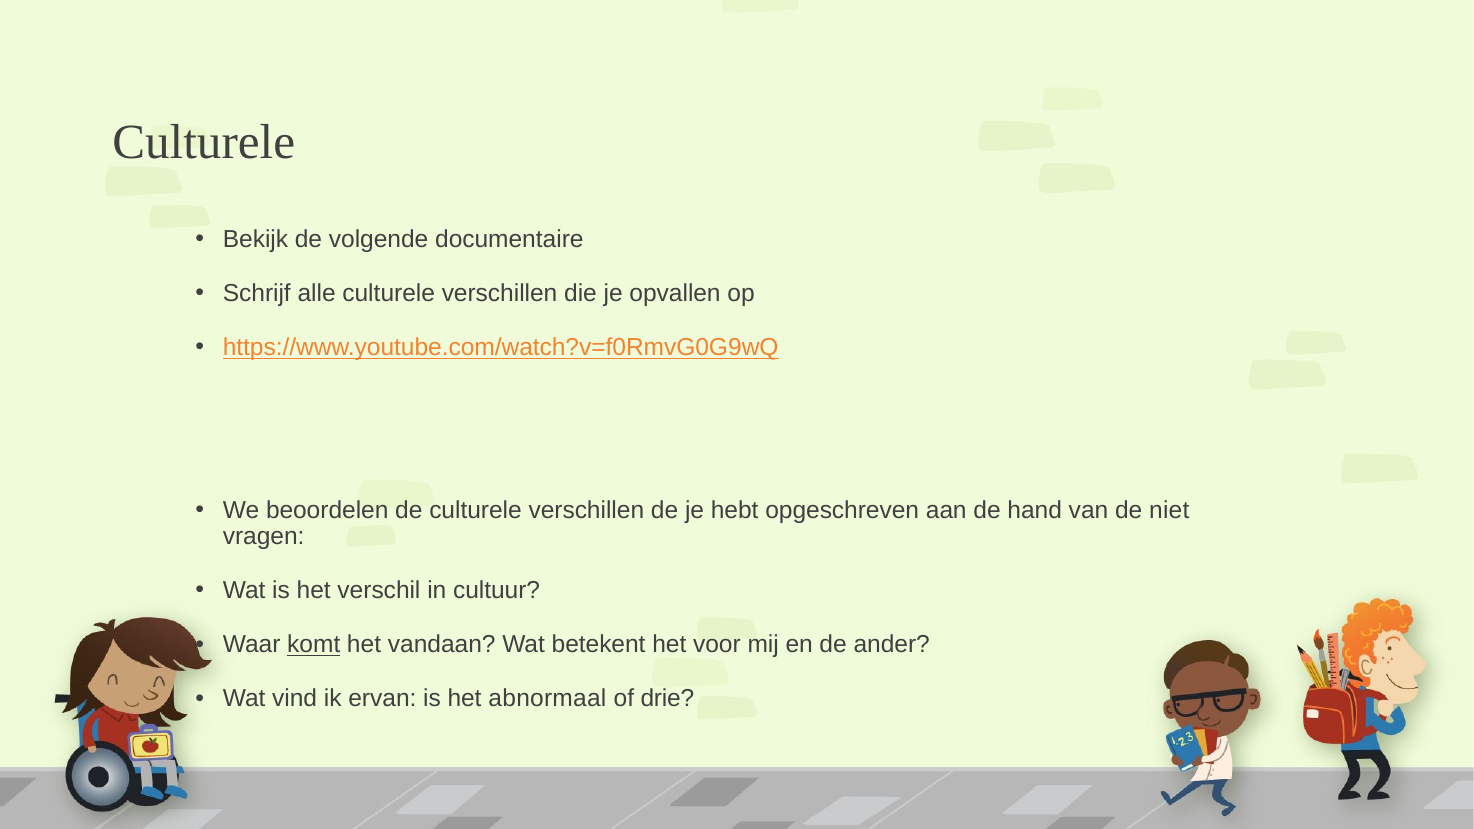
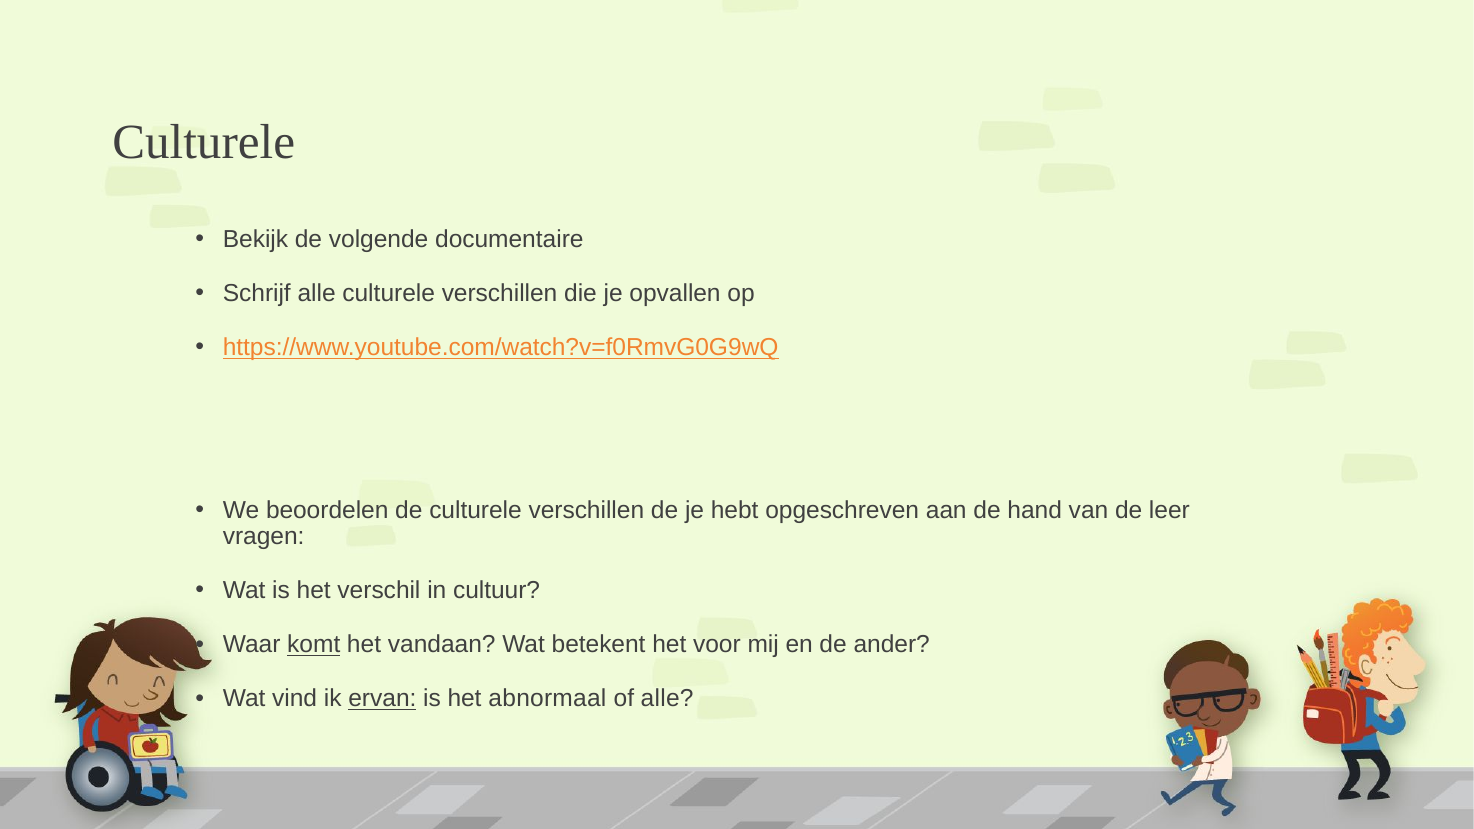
niet: niet -> leer (1169, 510)
ervan underline: none -> present (382, 699)
of drie: drie -> alle (667, 699)
